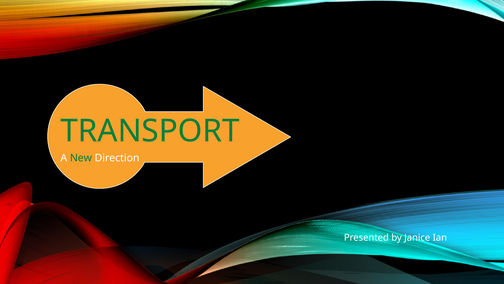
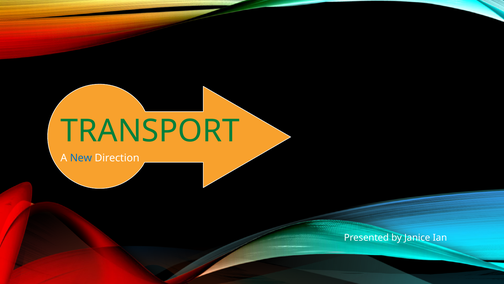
New colour: green -> blue (81, 158)
